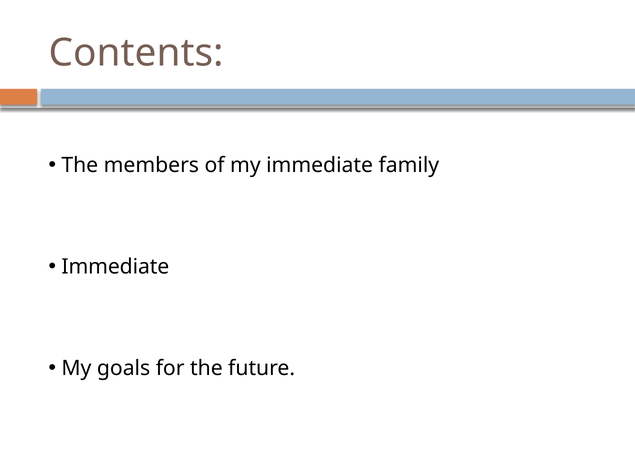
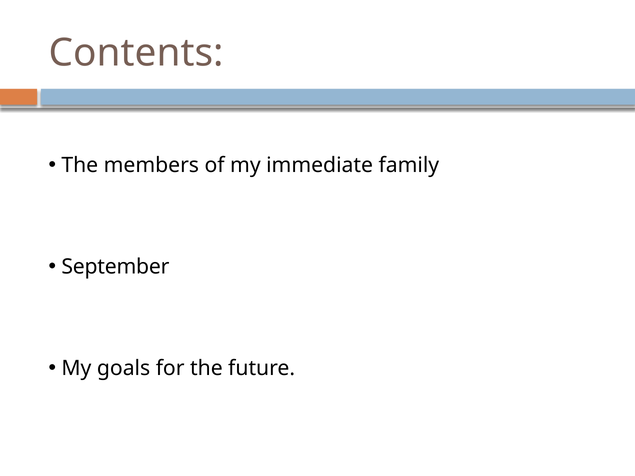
Immediate: Immediate -> September (115, 267)
